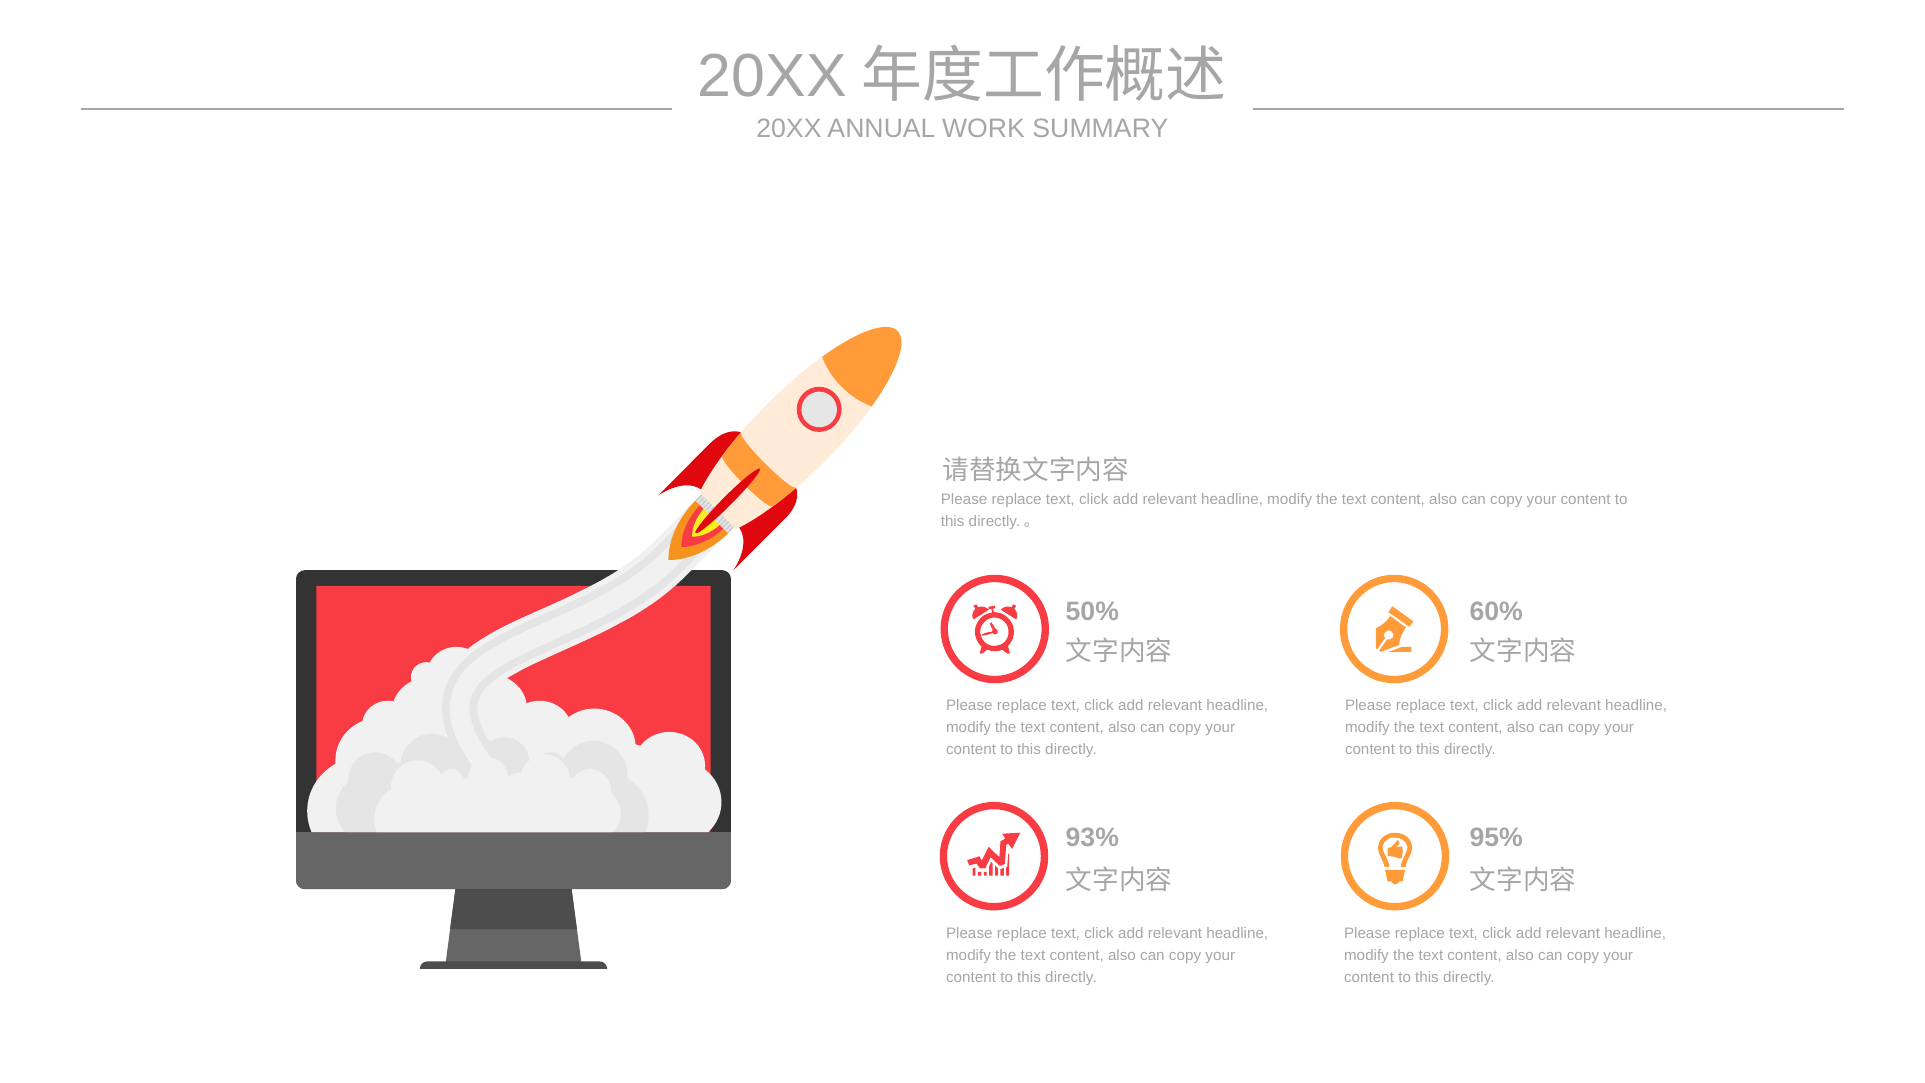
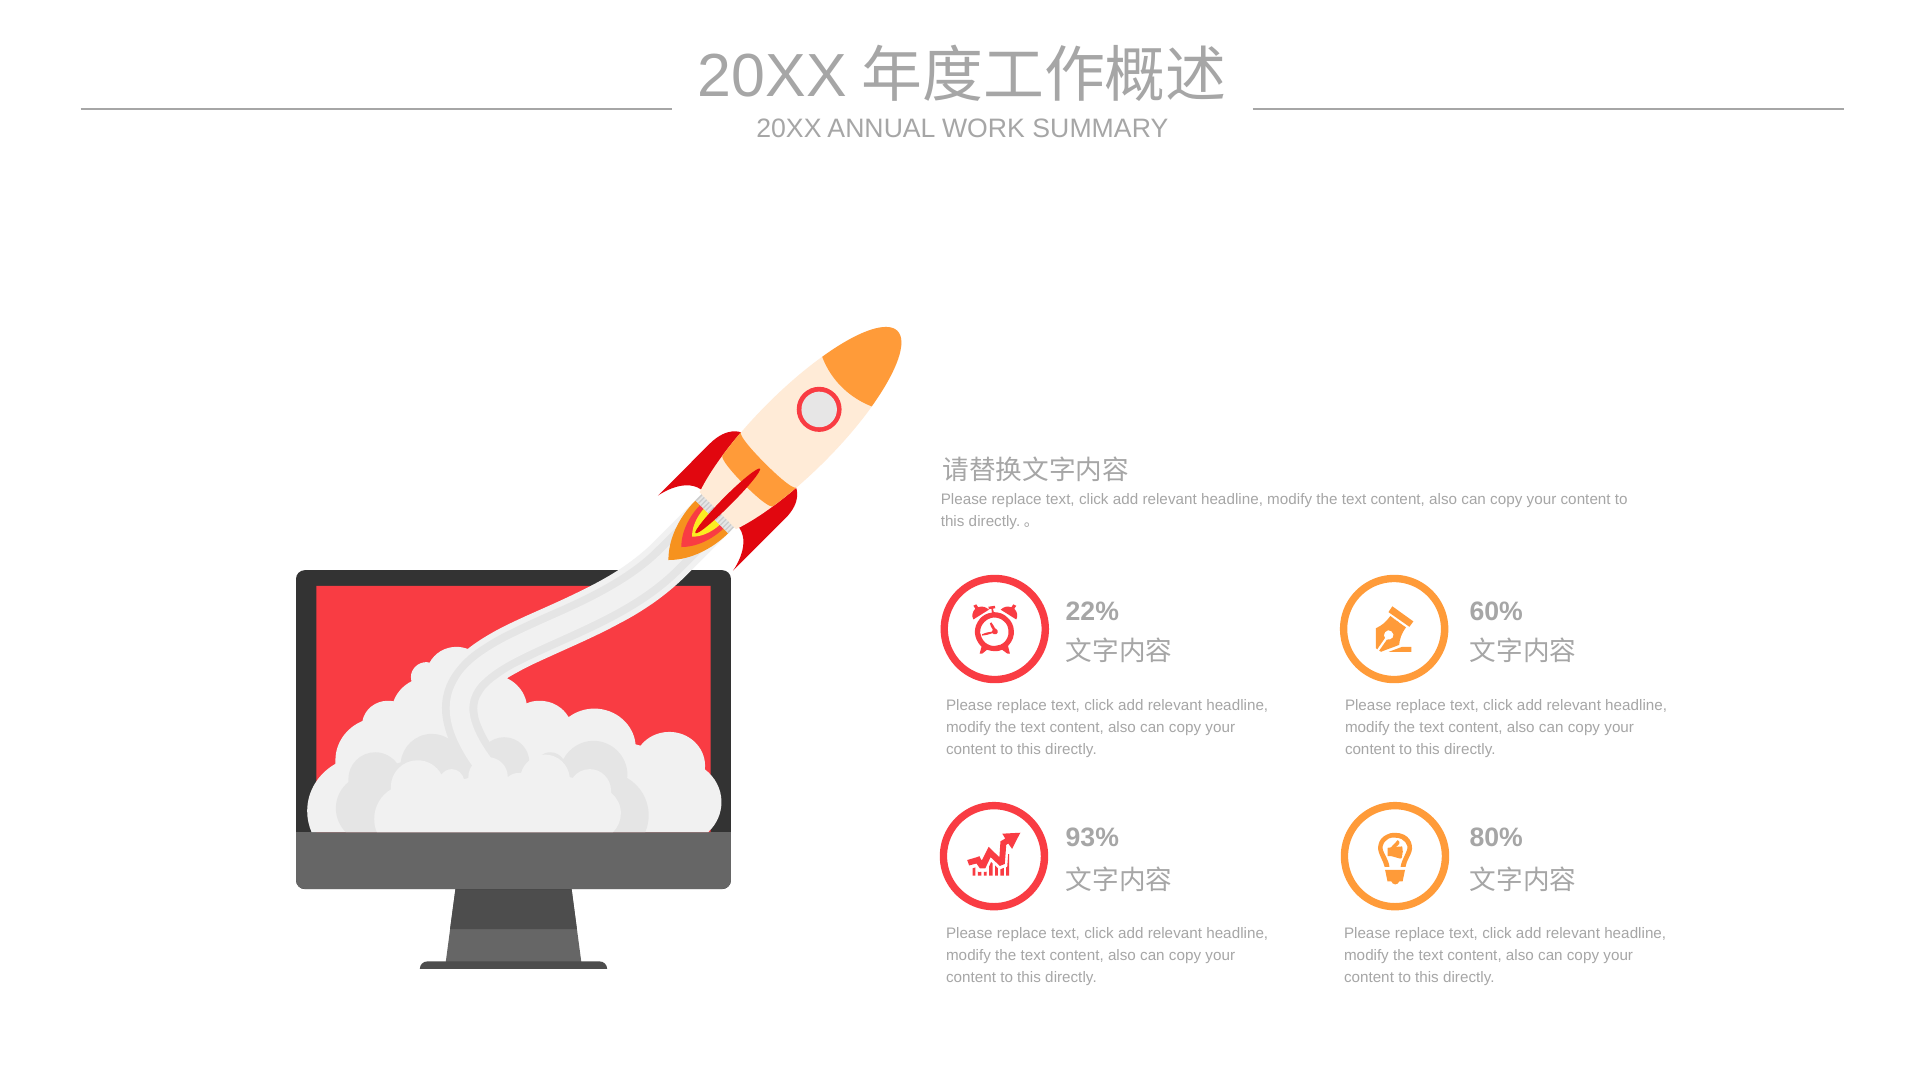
50%: 50% -> 22% (1092, 611)
95%: 95% -> 80% (1496, 837)
